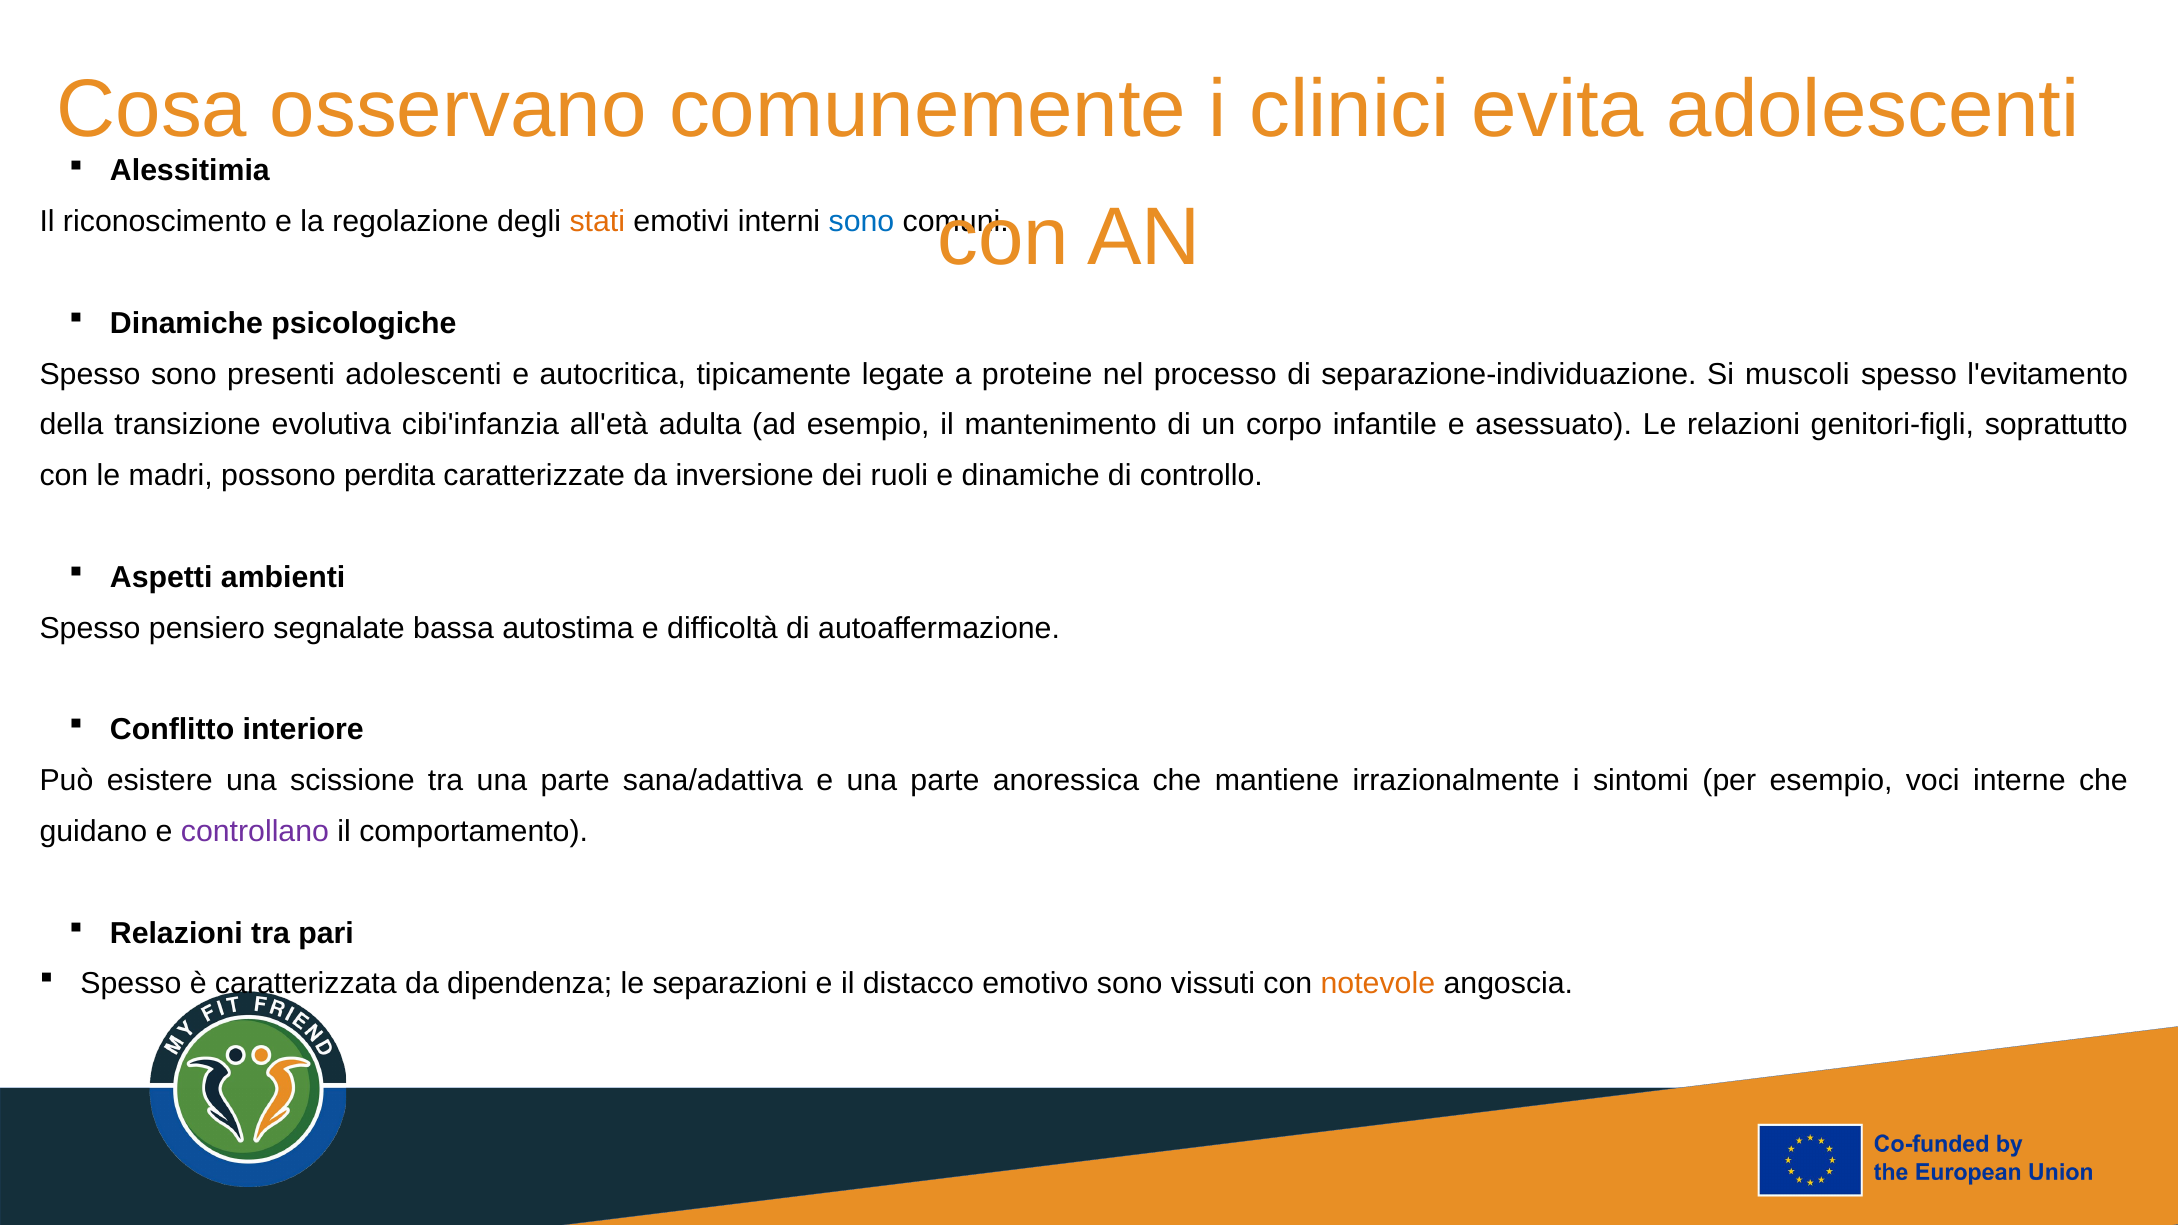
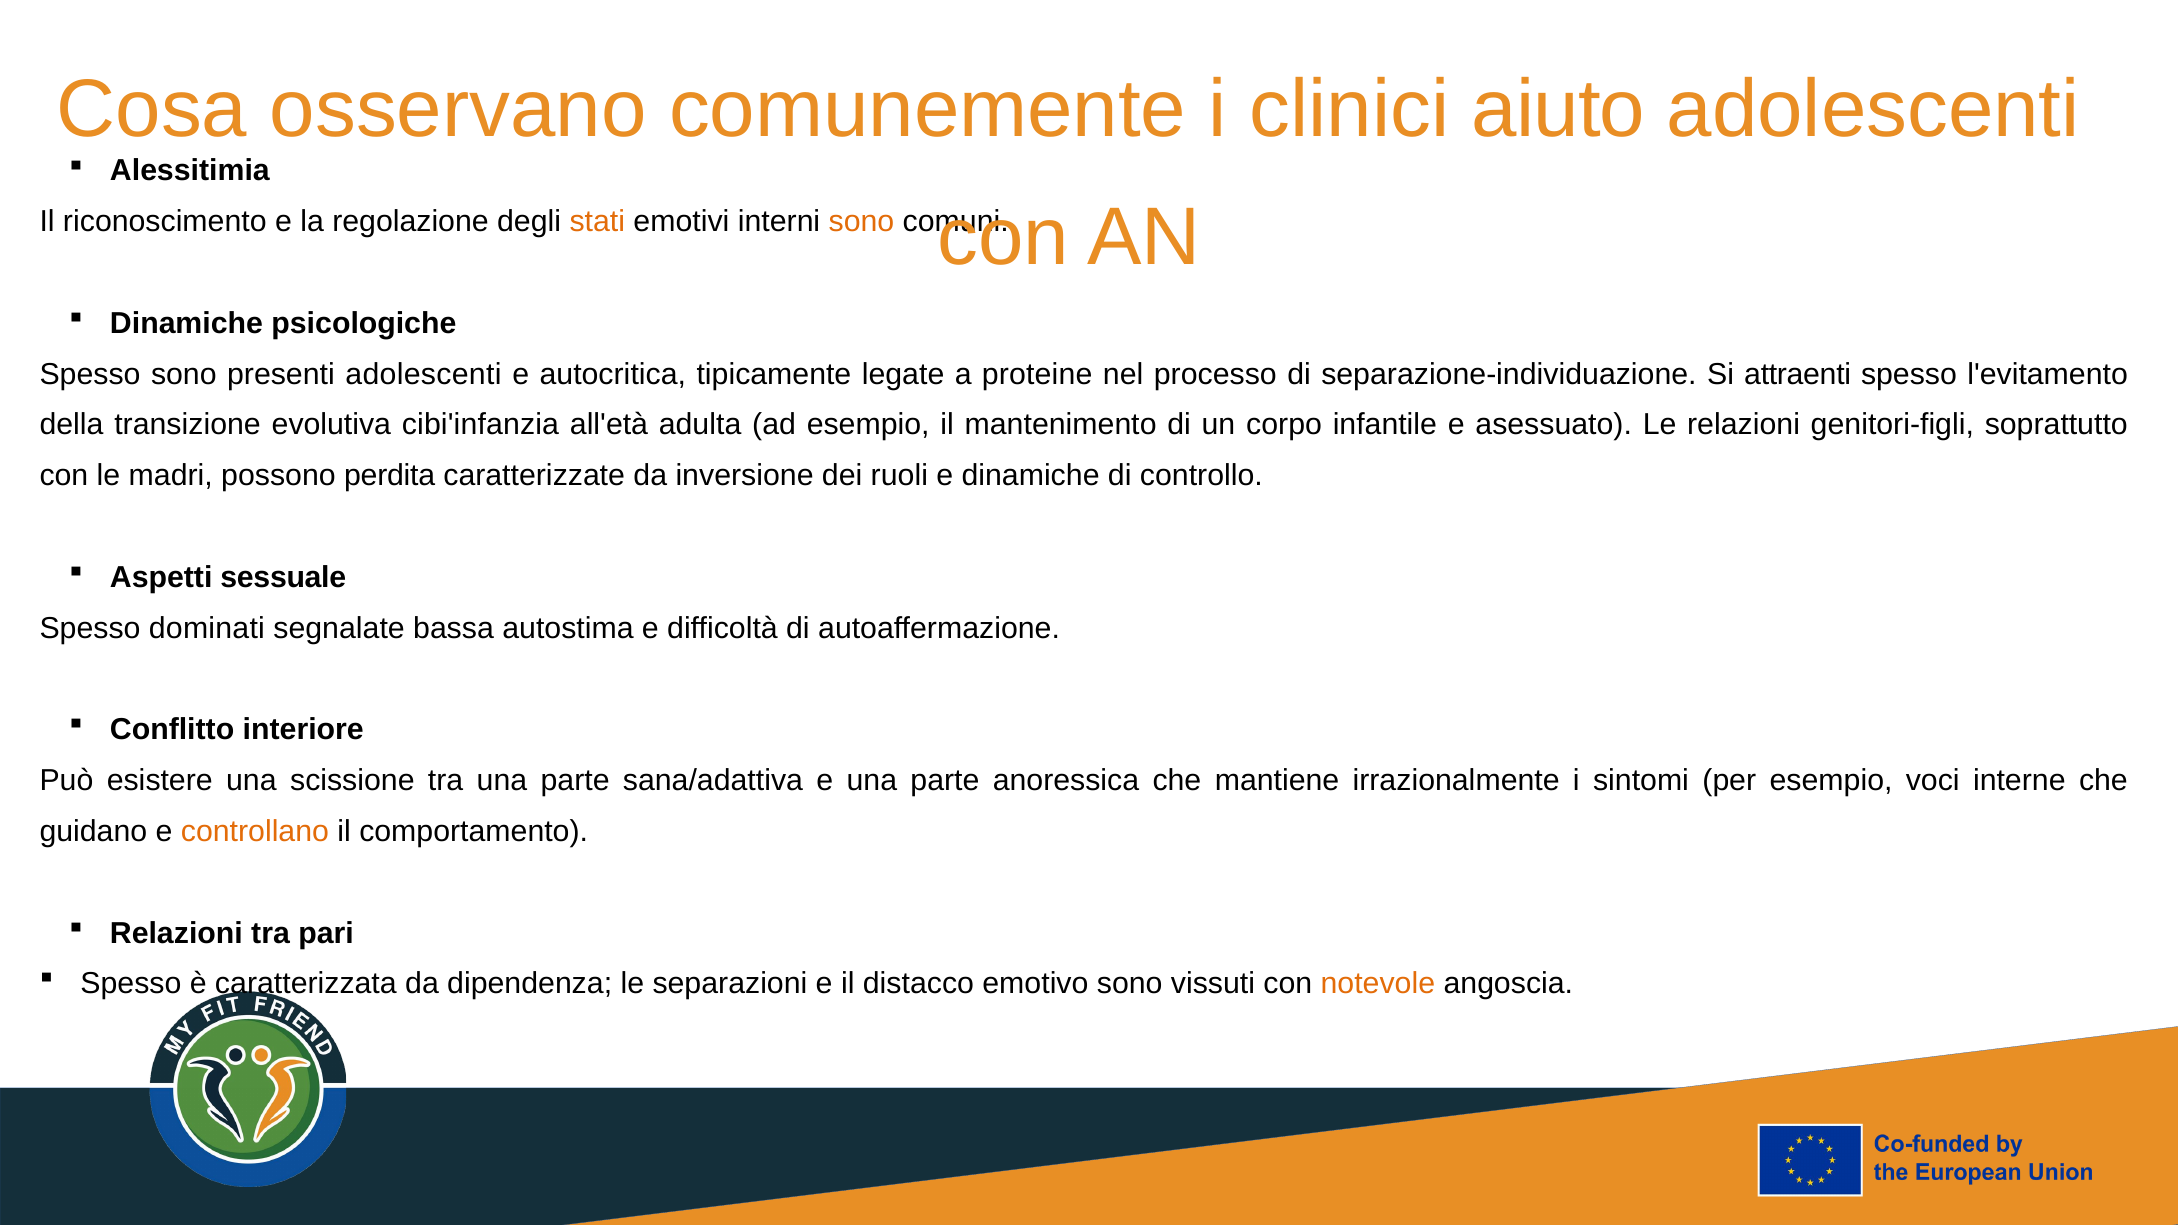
evita: evita -> aiuto (1558, 109)
sono colour: blue -> orange (861, 222)
muscoli: muscoli -> attraenti (1798, 374)
ambienti: ambienti -> sessuale (283, 577)
pensiero: pensiero -> dominati (207, 628)
controllano colour: purple -> orange (255, 831)
